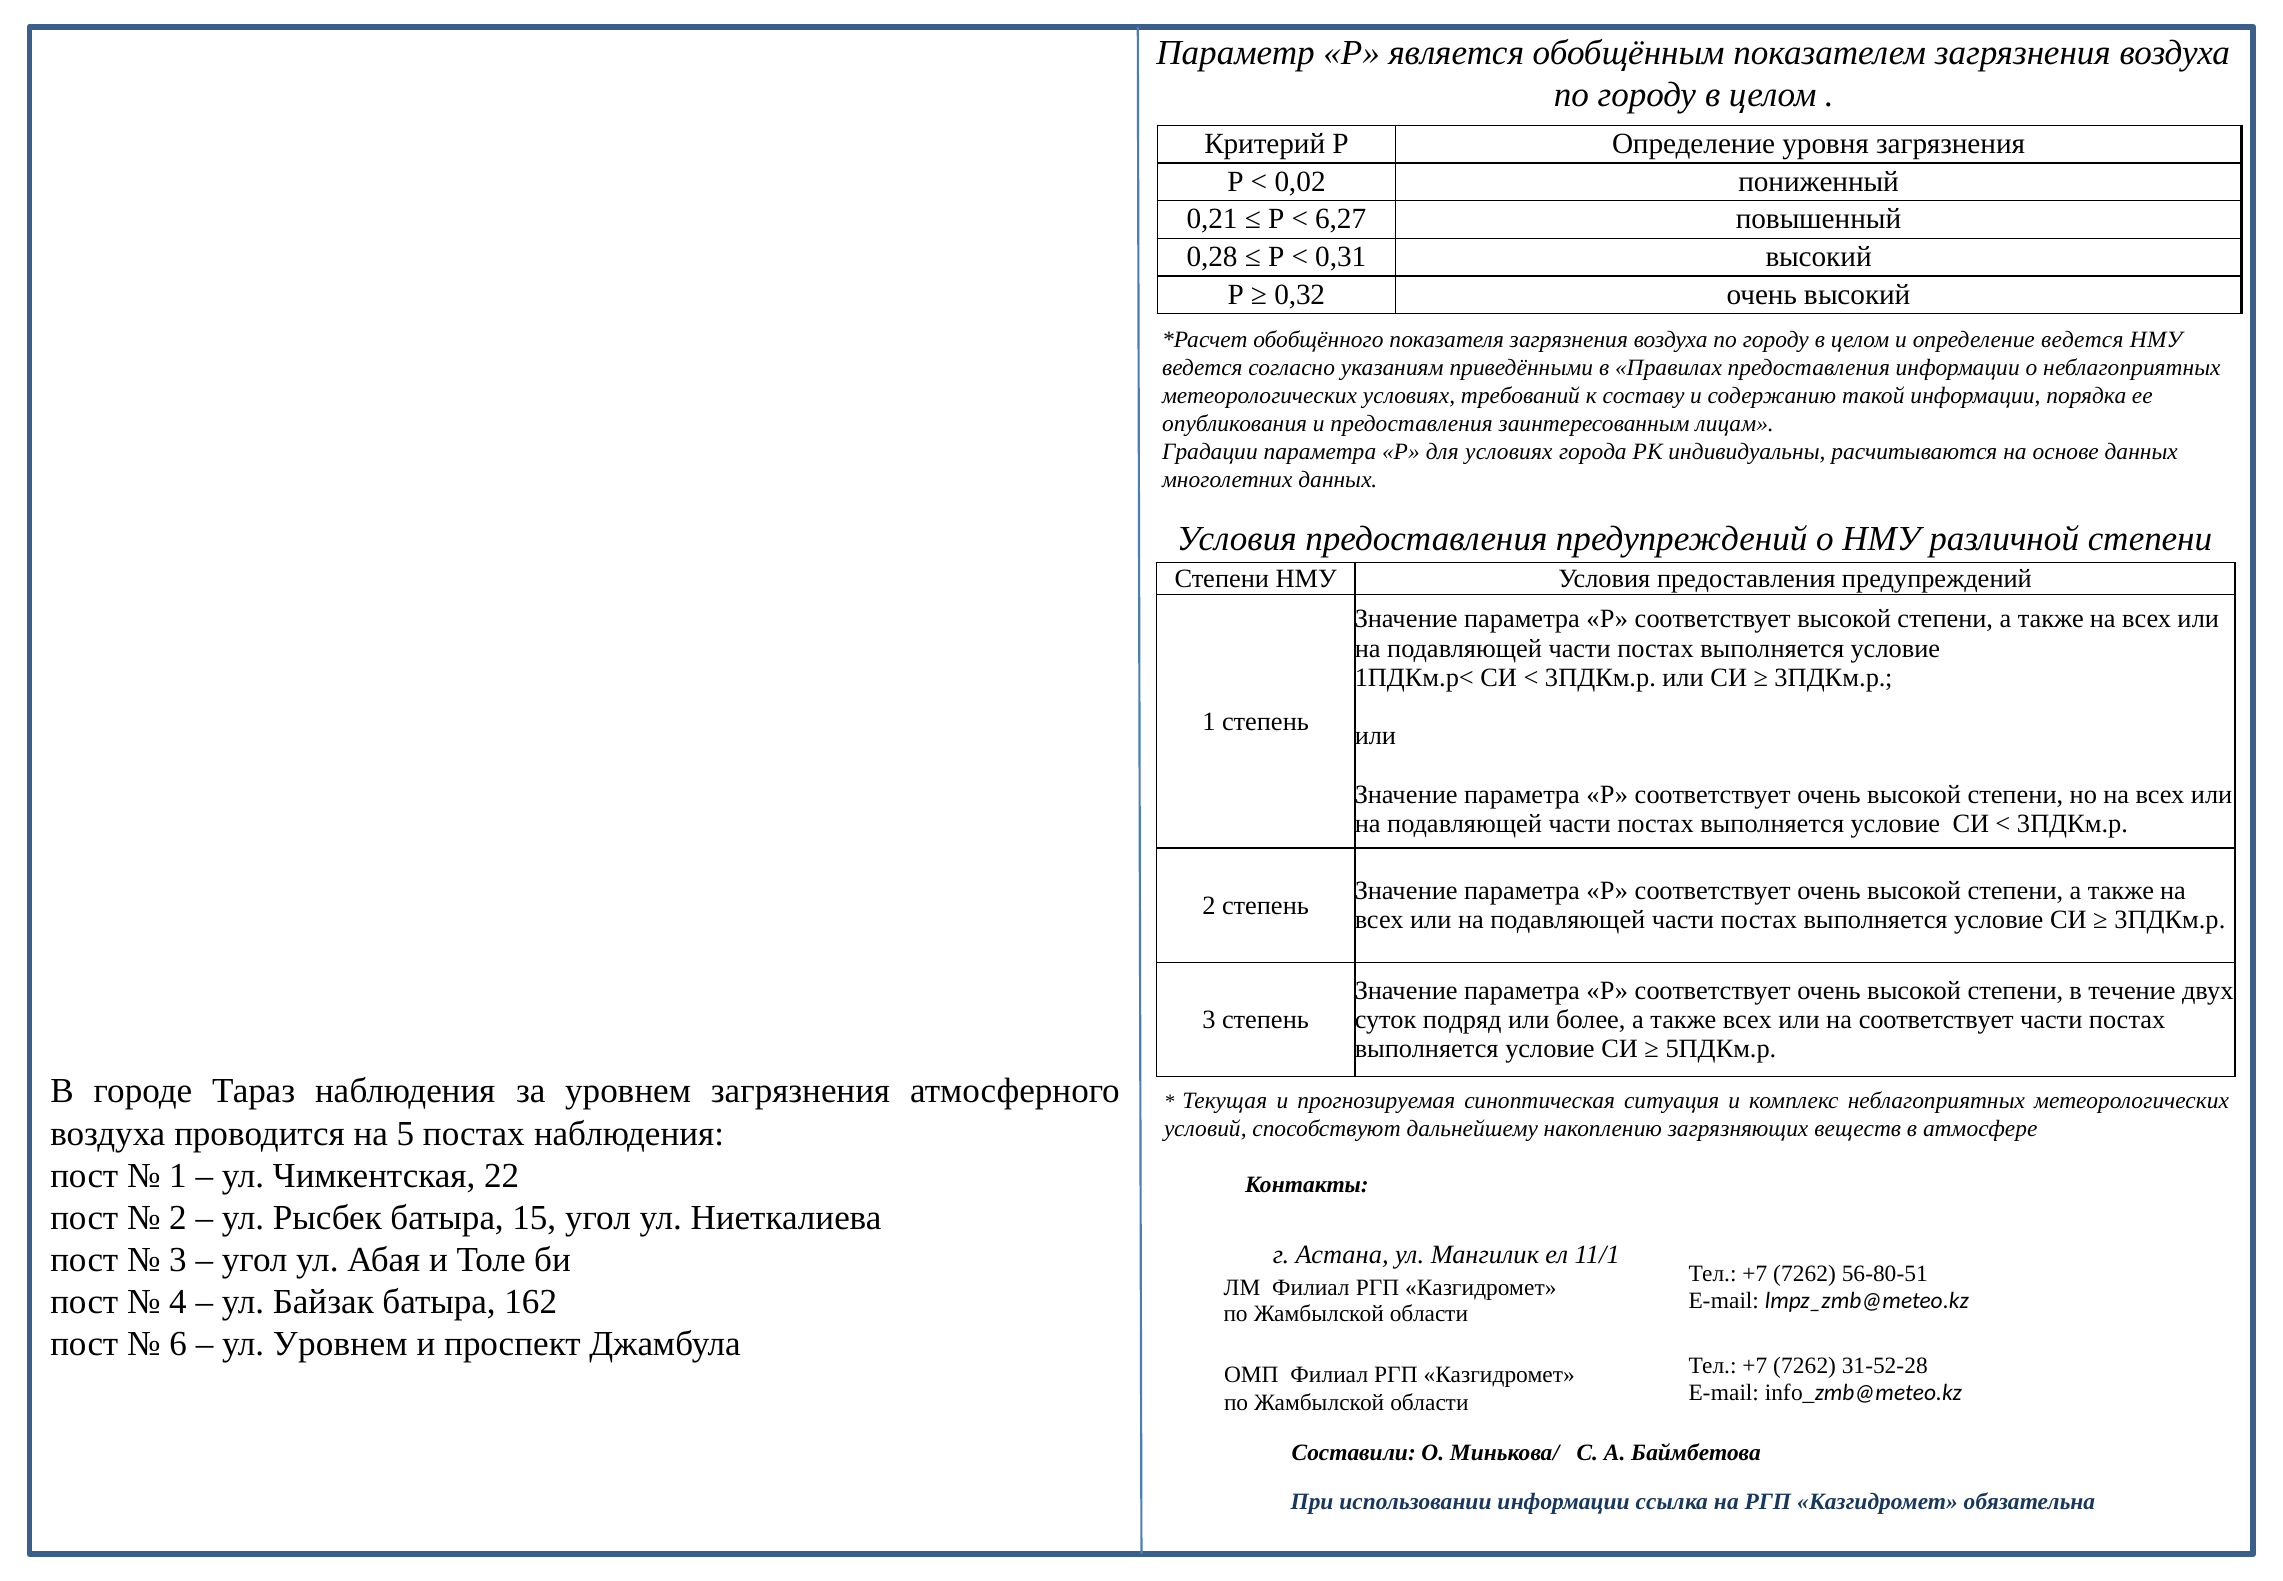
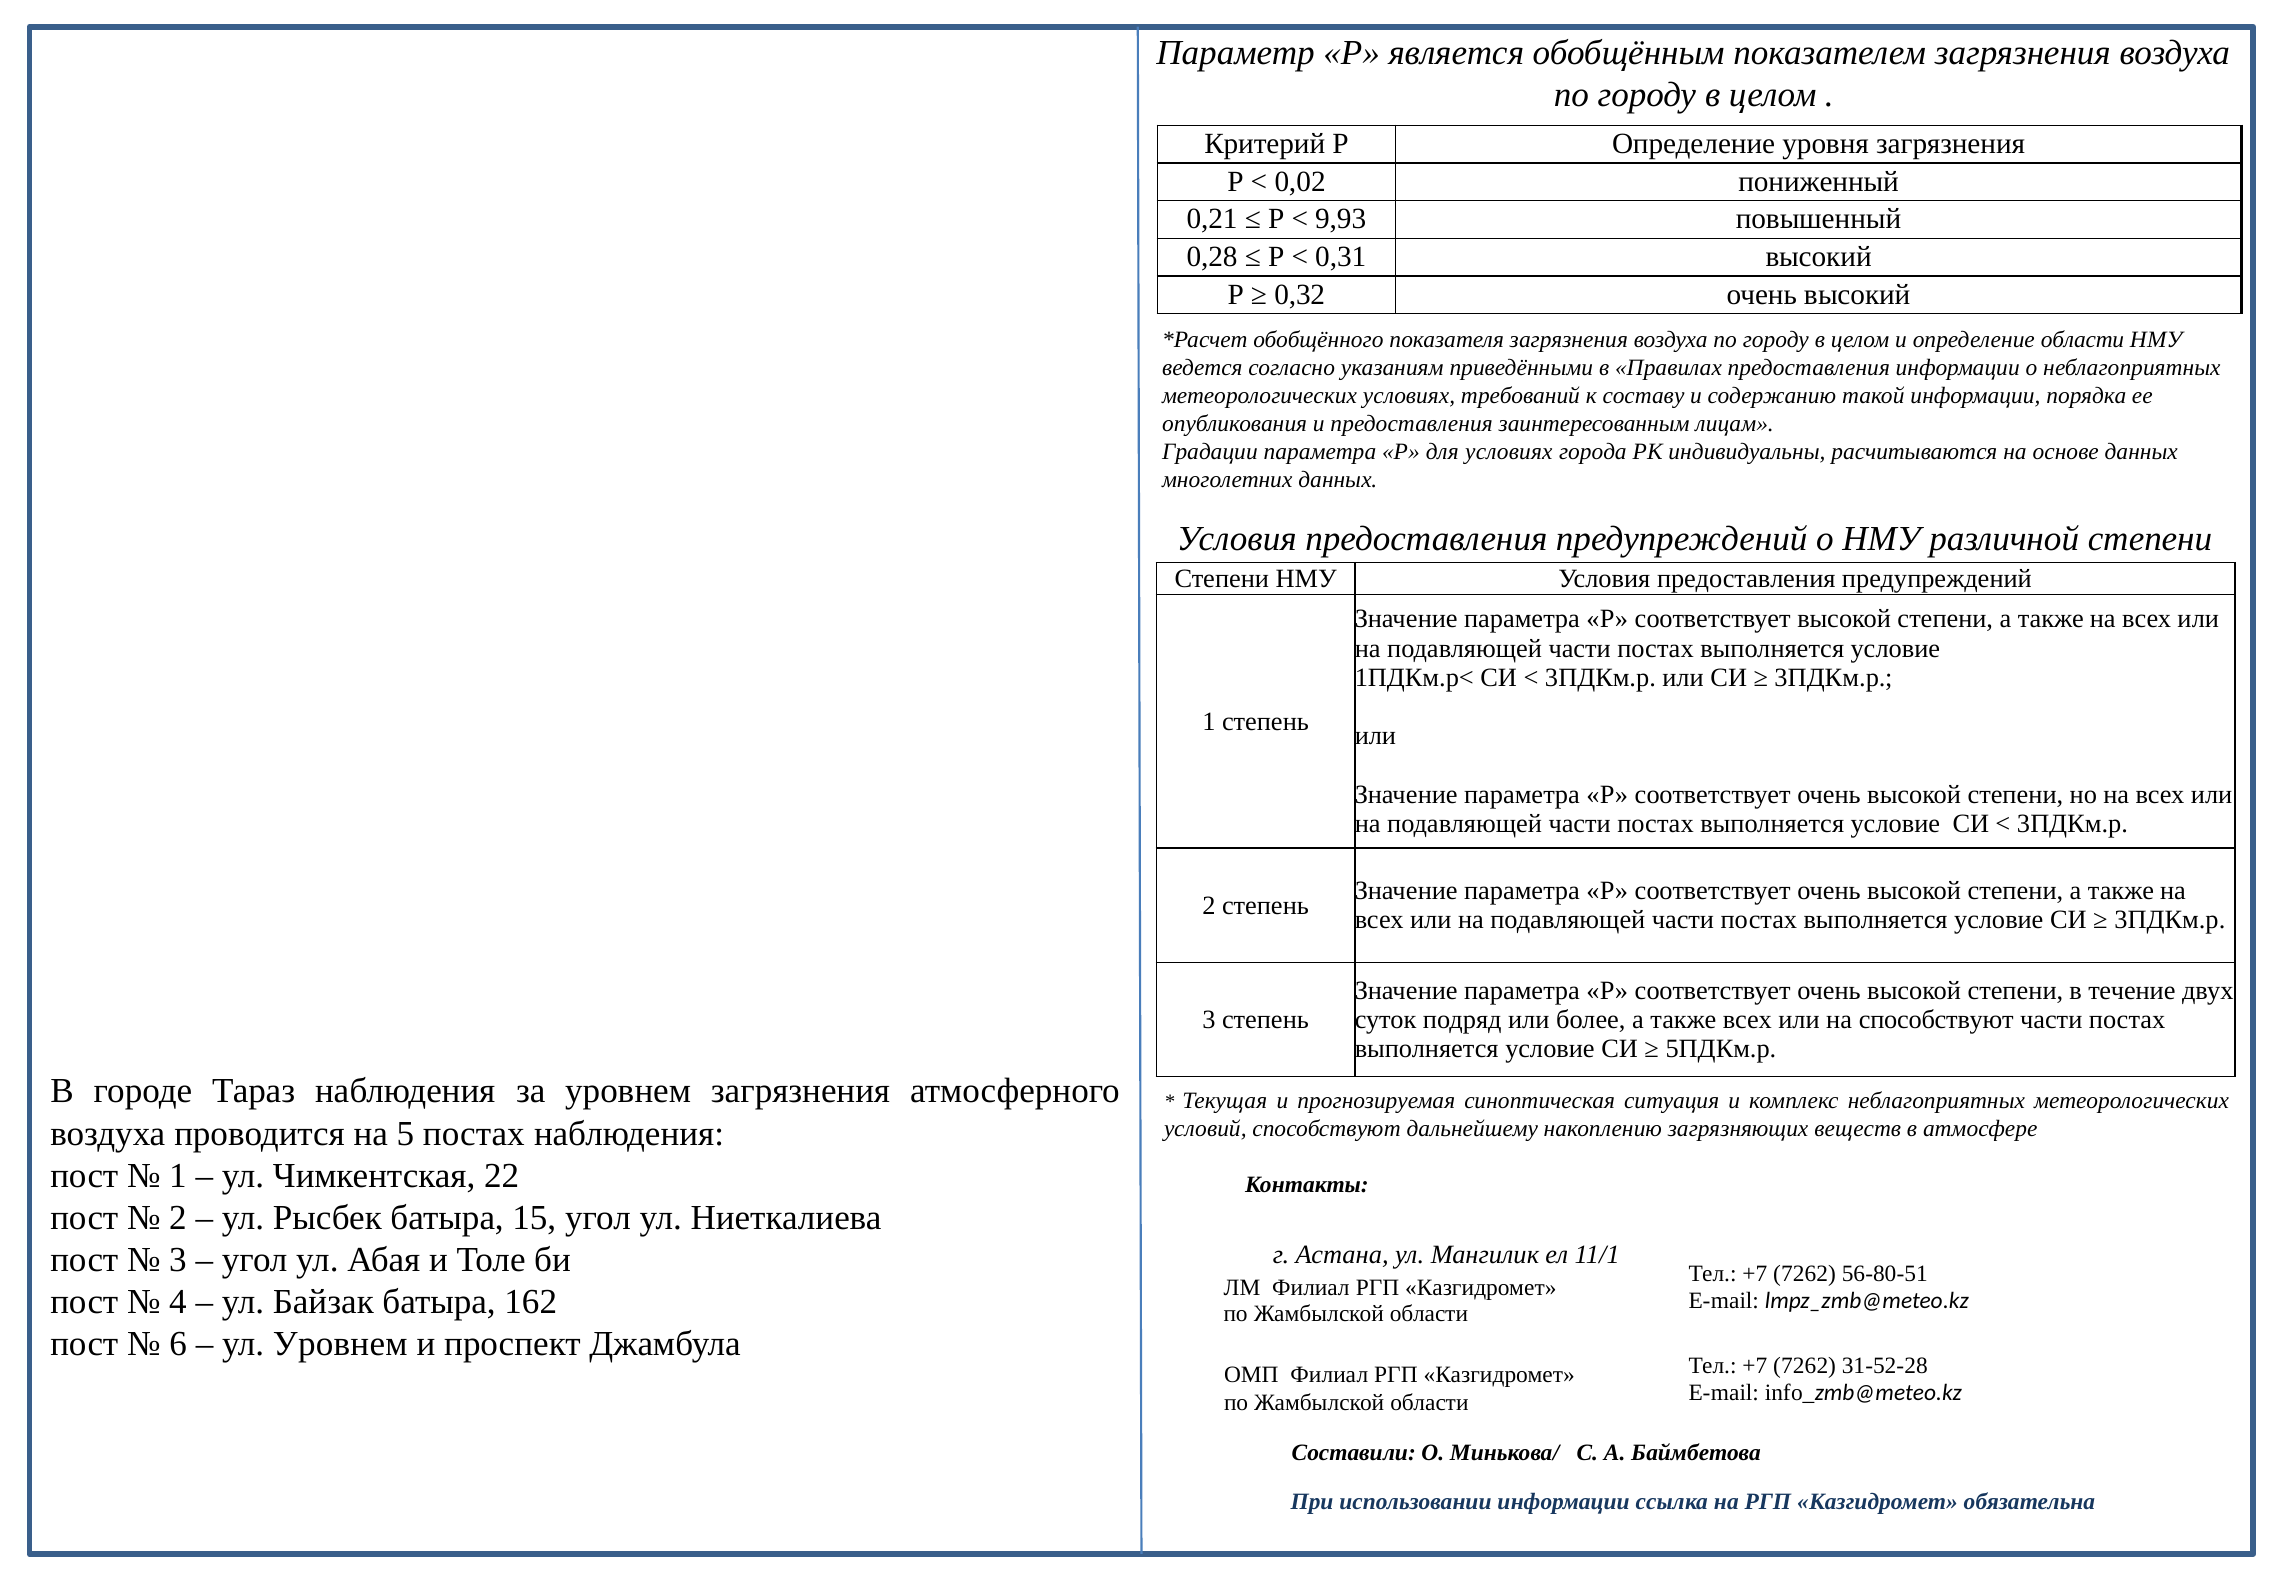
6,27: 6,27 -> 9,93 (1341, 219)
определение ведется: ведется -> области (2083, 339)
на соответствует: соответствует -> способствуют (1936, 1019)
